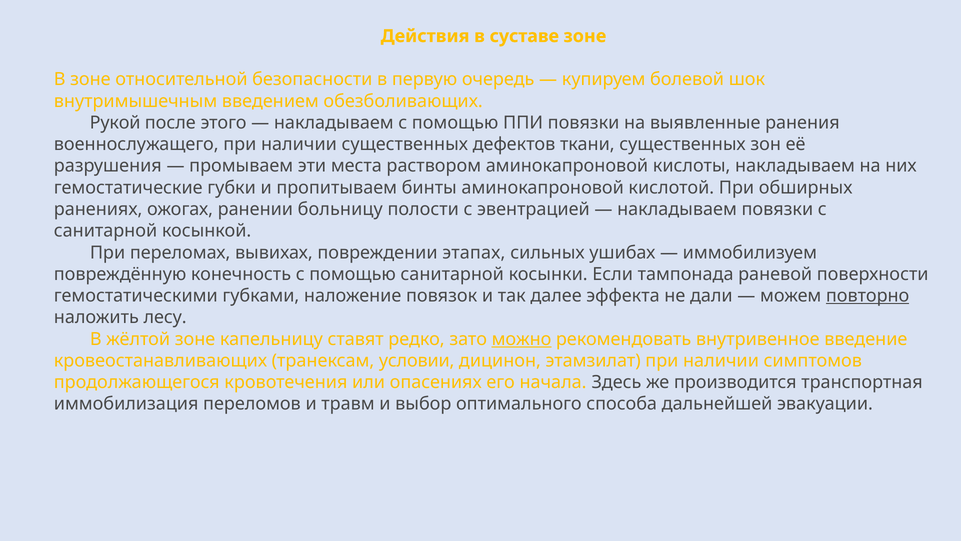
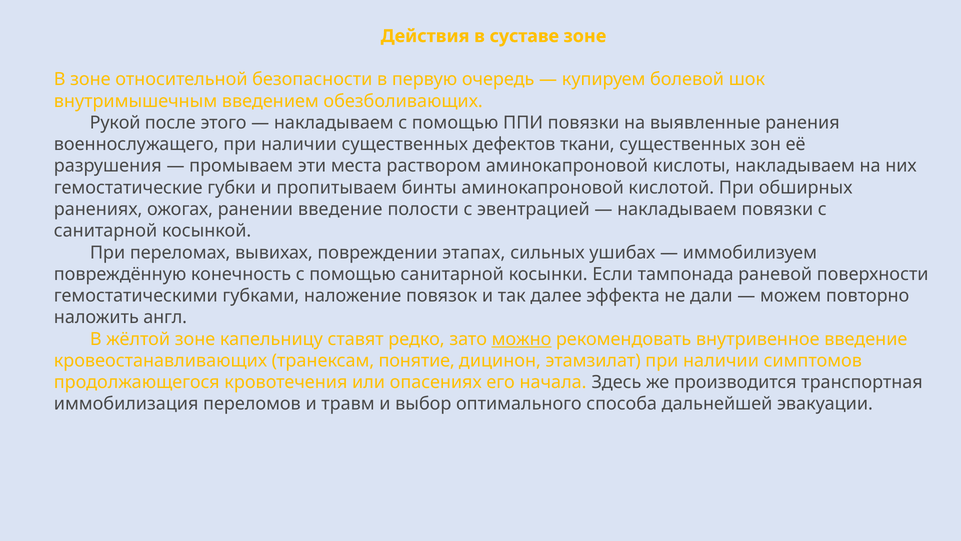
ранении больницу: больницу -> введение (340, 209)
повторно underline: present -> none (868, 296)
лесу: лесу -> англ (165, 317)
условии: условии -> понятие (417, 360)
